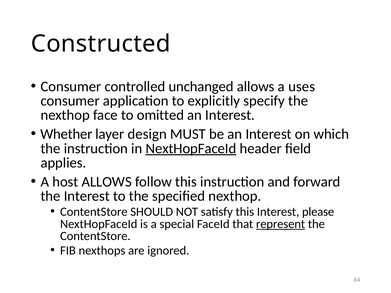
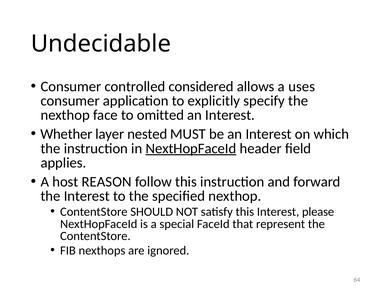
Constructed: Constructed -> Undecidable (101, 44)
unchanged: unchanged -> considered (201, 87)
design: design -> nested (147, 134)
host ALLOWS: ALLOWS -> REASON (107, 182)
represent underline: present -> none (281, 224)
